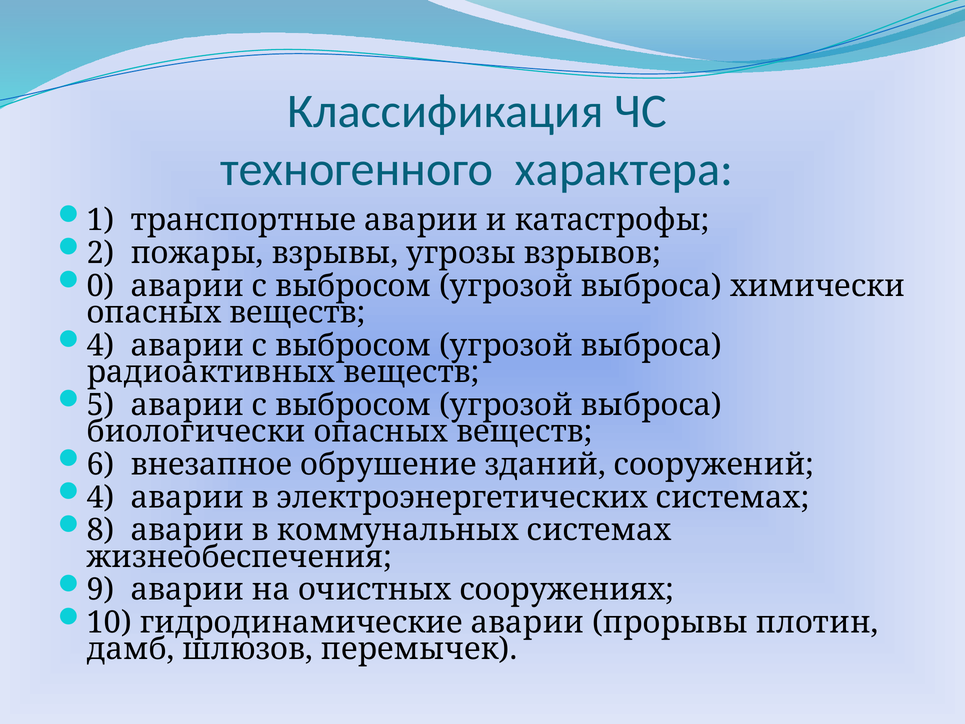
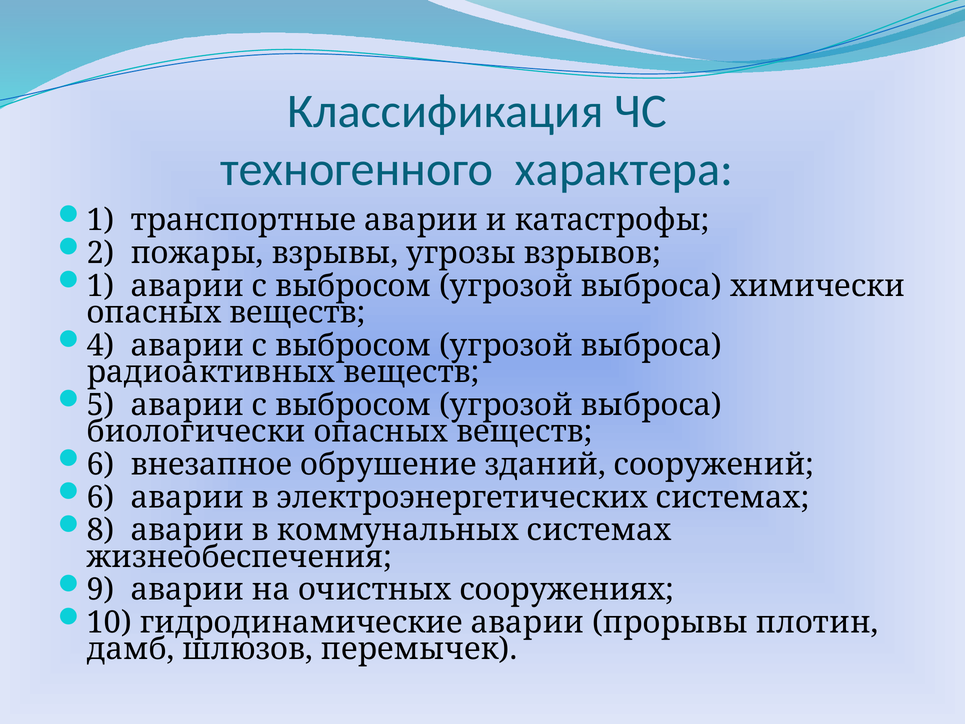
0: 0 -> 1 (101, 286)
4: 4 -> 6 (101, 497)
